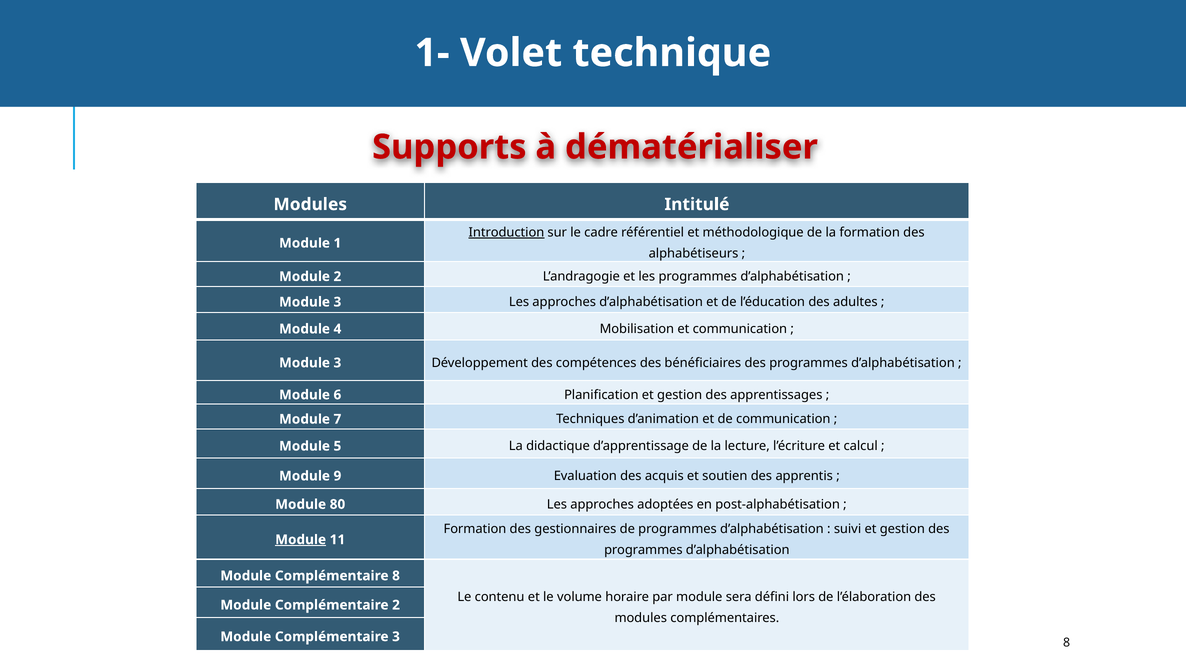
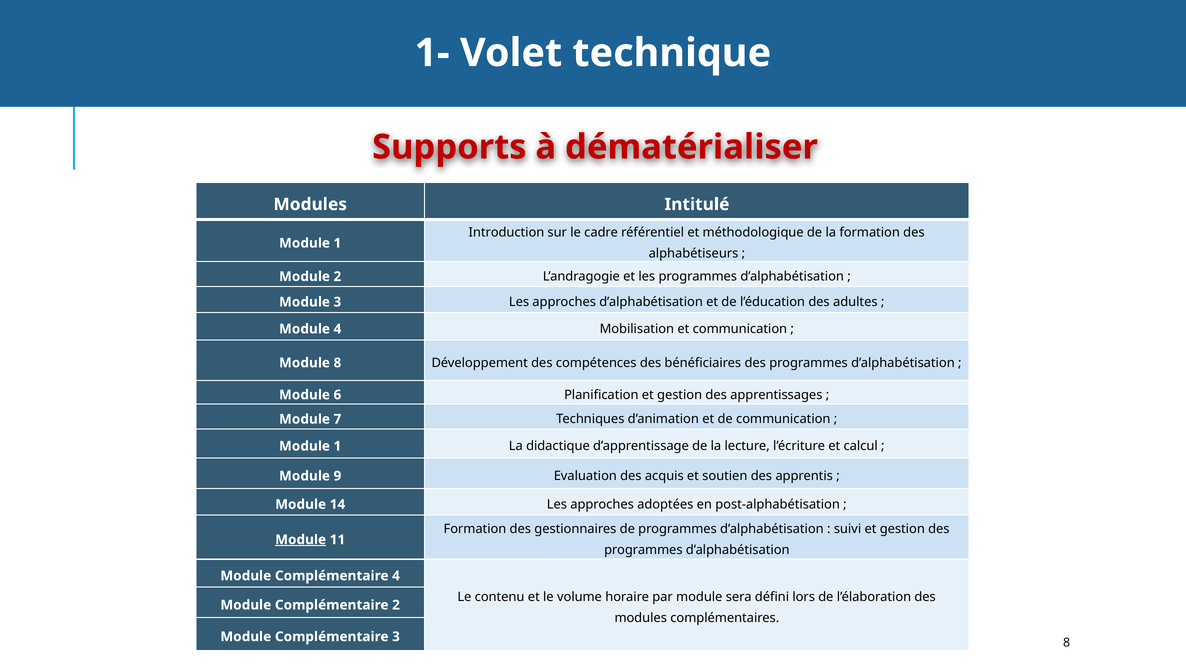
Introduction underline: present -> none (506, 233)
3: 3 -> 8 (337, 363)
5: 5 -> 1 (337, 446)
80: 80 -> 14 (337, 504)
Complémentaire 8: 8 -> 4 (396, 576)
